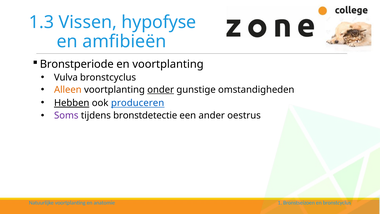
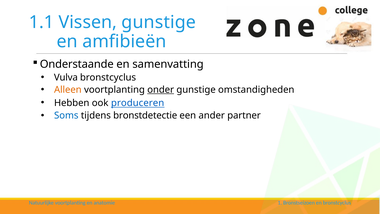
1.3: 1.3 -> 1.1 (42, 22)
Vissen hypofyse: hypofyse -> gunstige (159, 22)
Bronstperiode: Bronstperiode -> Onderstaande (77, 64)
en voortplanting: voortplanting -> samenvatting (168, 64)
Hebben underline: present -> none (72, 103)
Soms colour: purple -> blue (66, 115)
oestrus: oestrus -> partner (244, 115)
